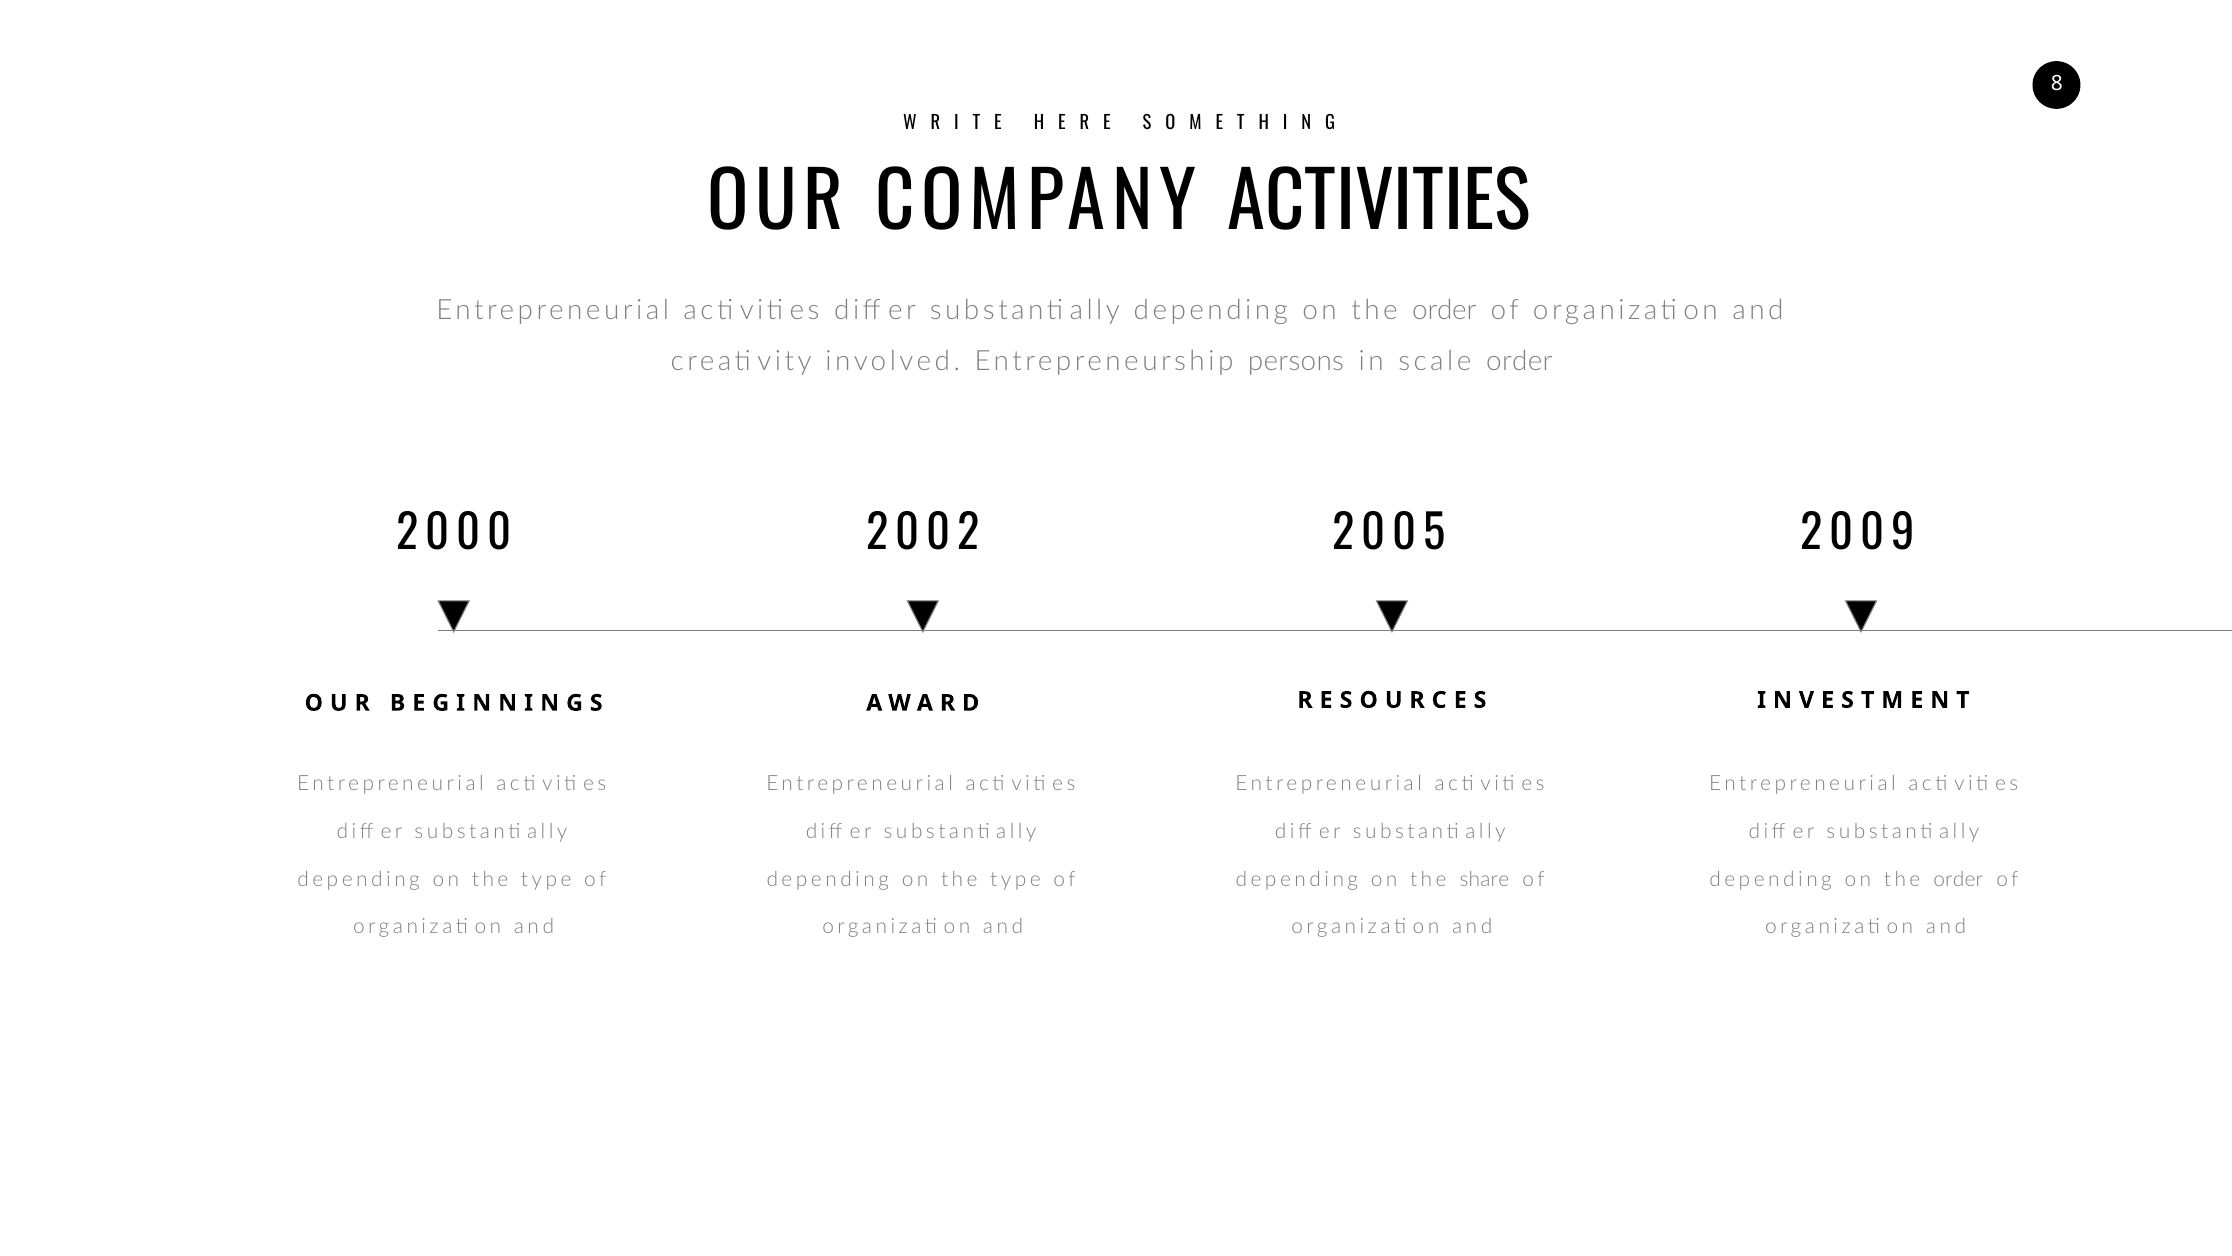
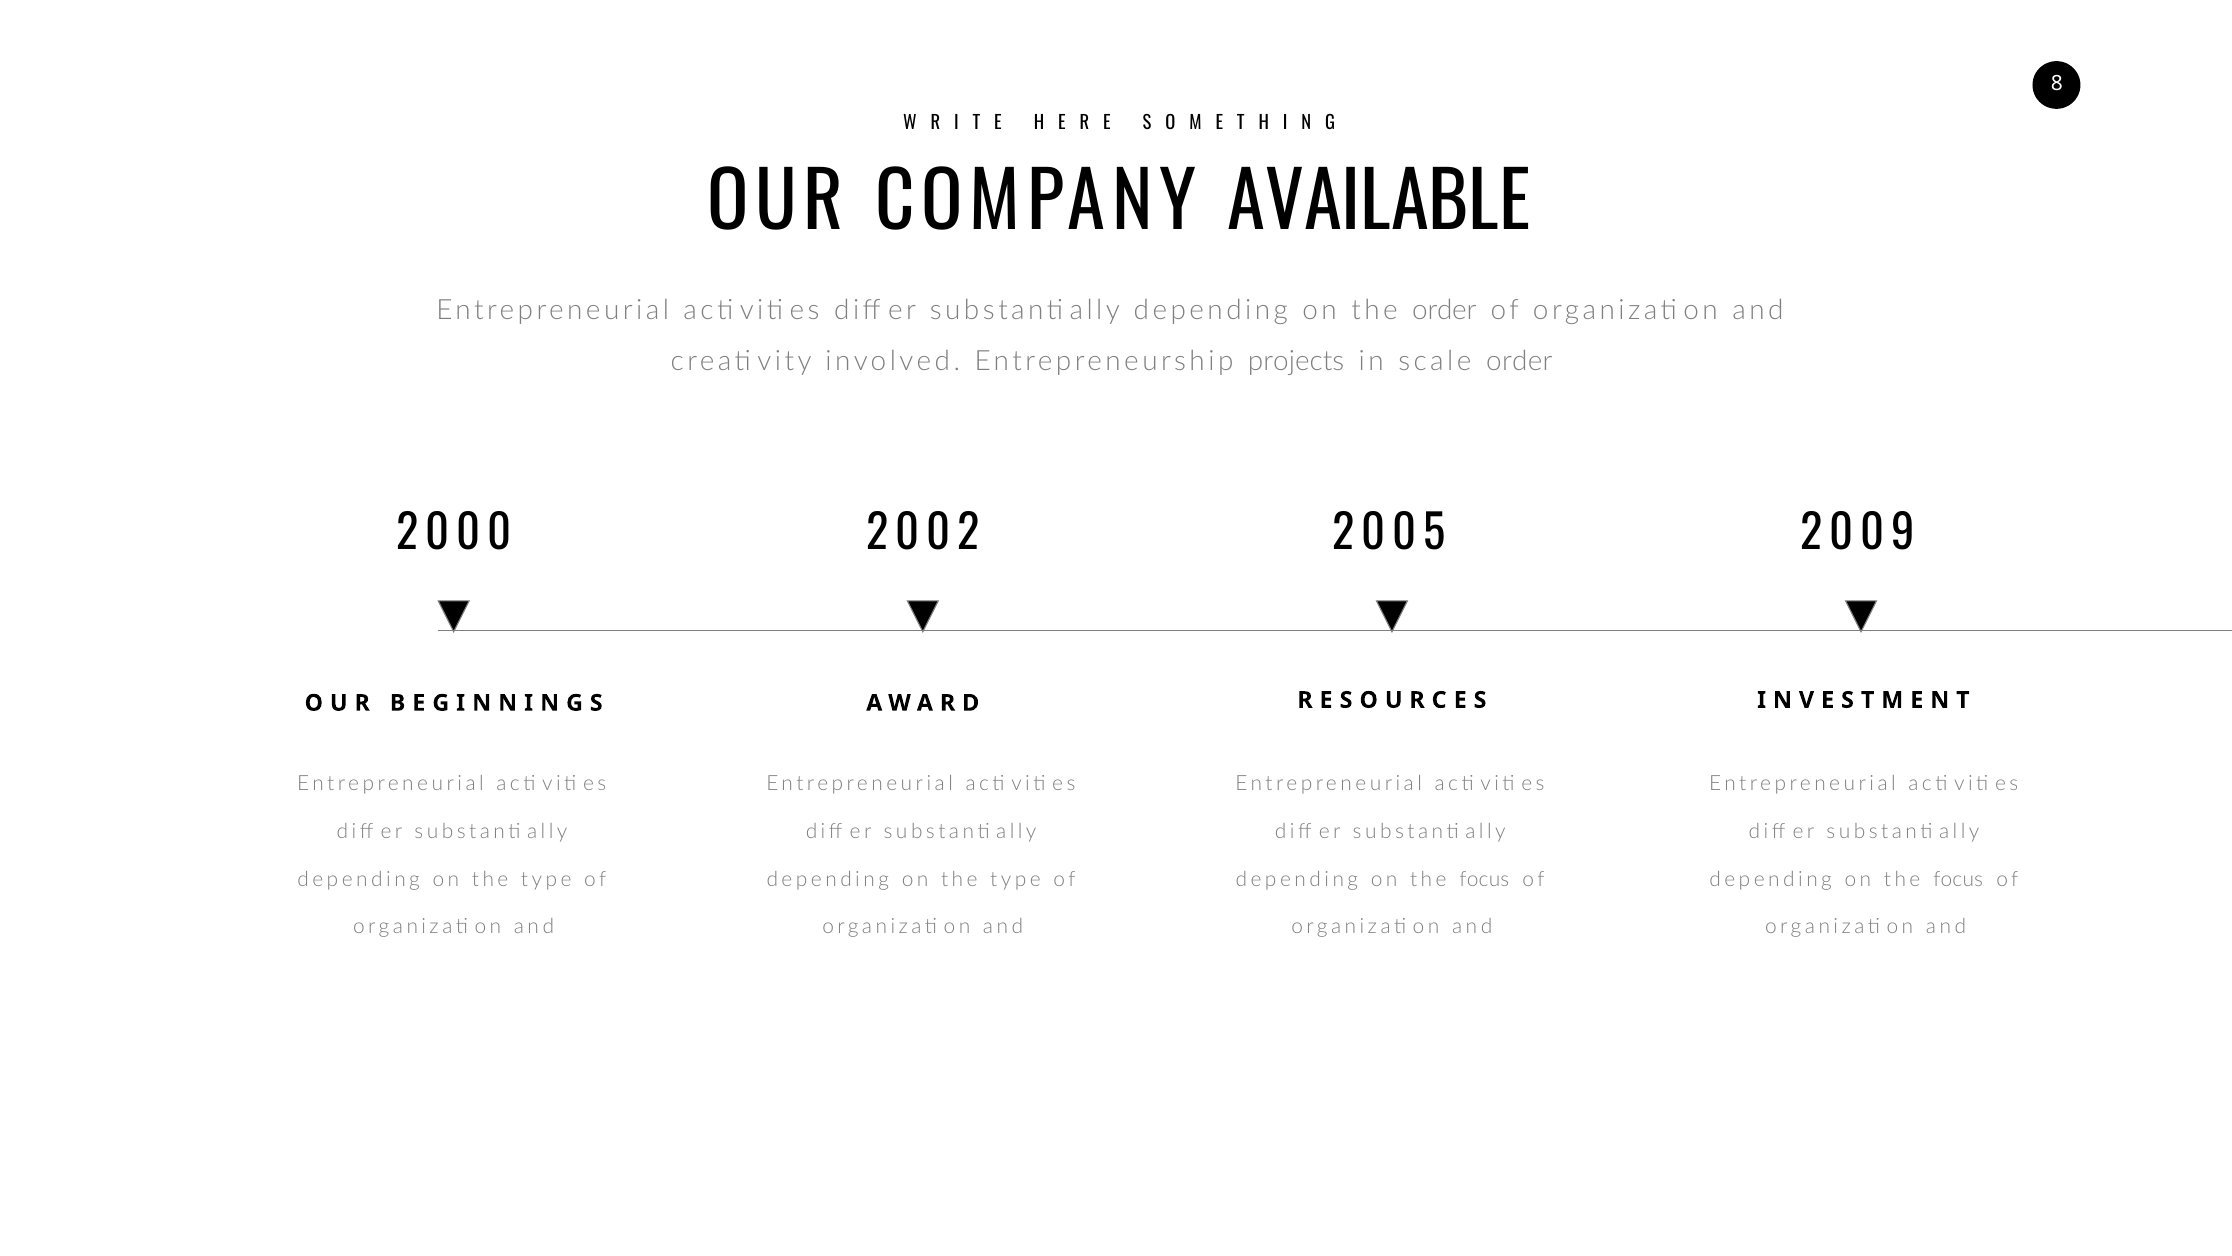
COMPANY ACTIVITIES: ACTIVITIES -> AVAILABLE (1379, 204)
persons: persons -> projects (1296, 361)
share: share -> focus (1484, 879)
order: order -> focus (1958, 879)
